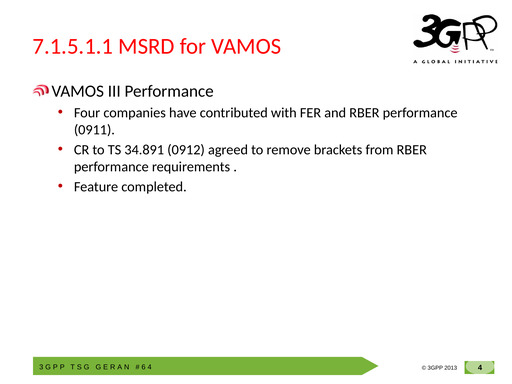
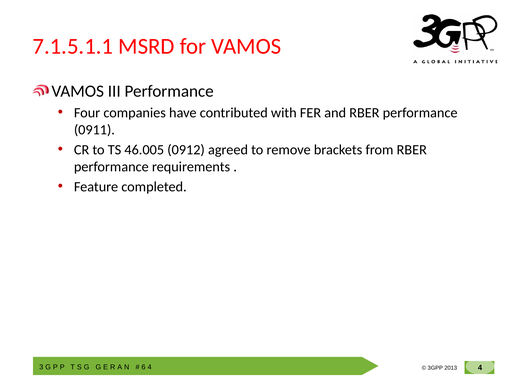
34.891: 34.891 -> 46.005 (144, 150)
